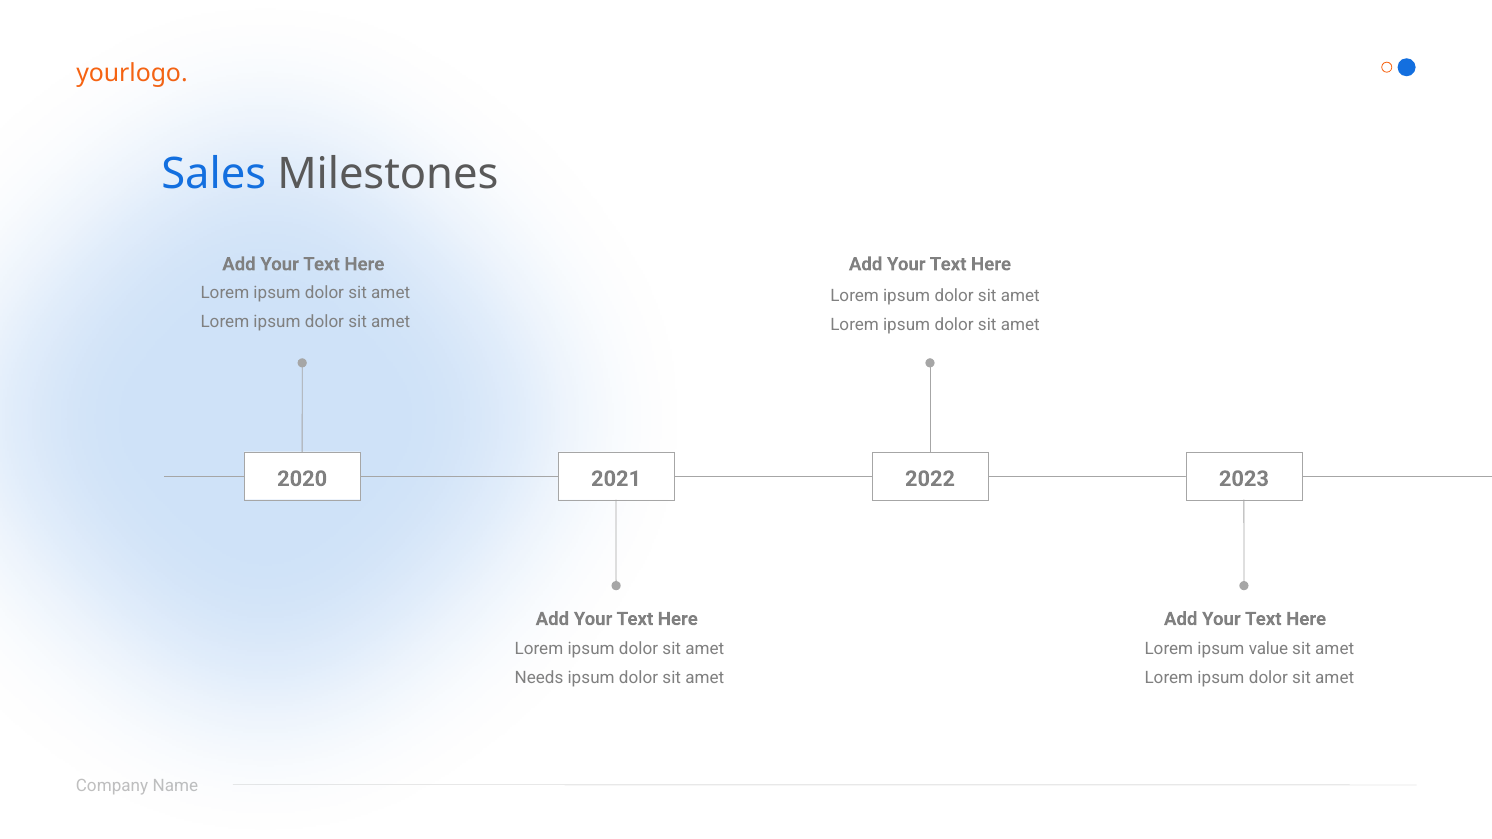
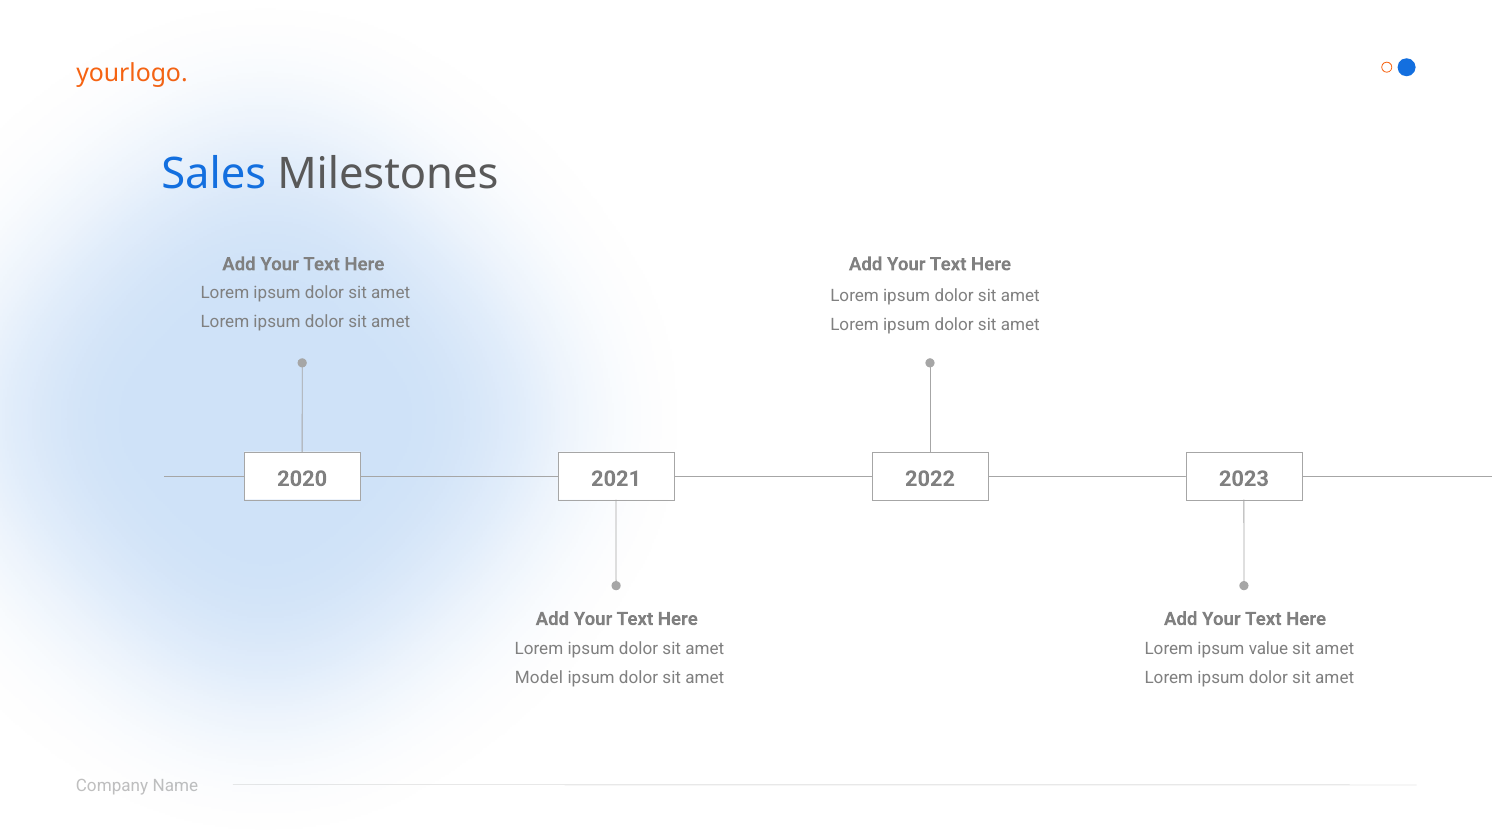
Needs: Needs -> Model (539, 678)
